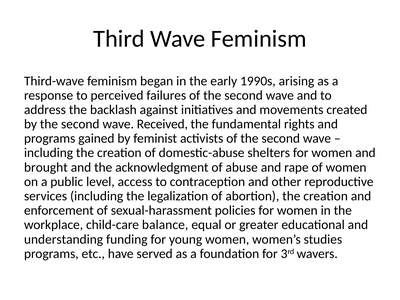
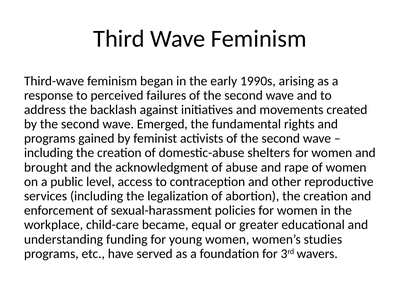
Received: Received -> Emerged (162, 124)
balance: balance -> became (165, 225)
